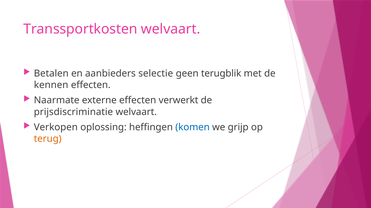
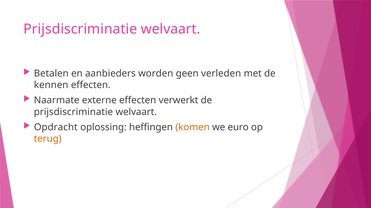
Transsportkosten: Transsportkosten -> Prijsdiscriminatie (80, 29)
selectie: selectie -> worden (156, 74)
terugblik: terugblik -> verleden (221, 74)
Verkopen: Verkopen -> Opdracht (56, 128)
komen colour: blue -> orange (193, 128)
grijp: grijp -> euro (238, 128)
